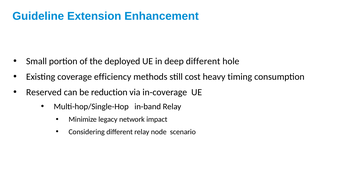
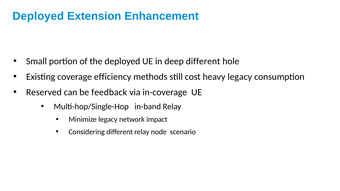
Guideline: Guideline -> Deployed (38, 16)
heavy timing: timing -> legacy (240, 77)
reduction: reduction -> feedback (109, 92)
